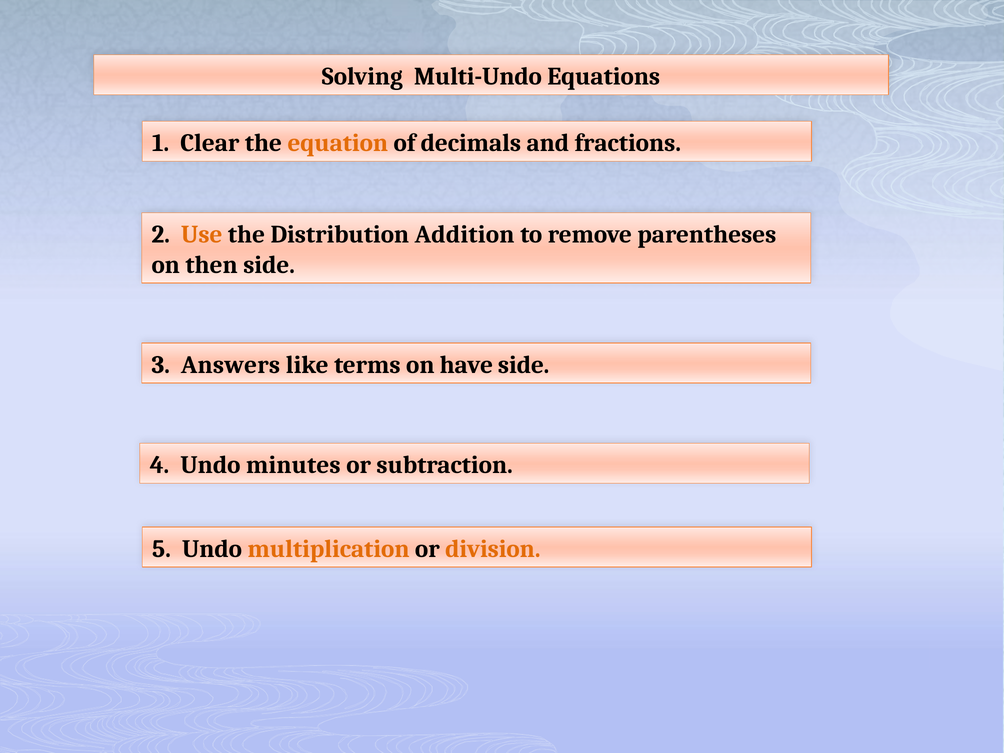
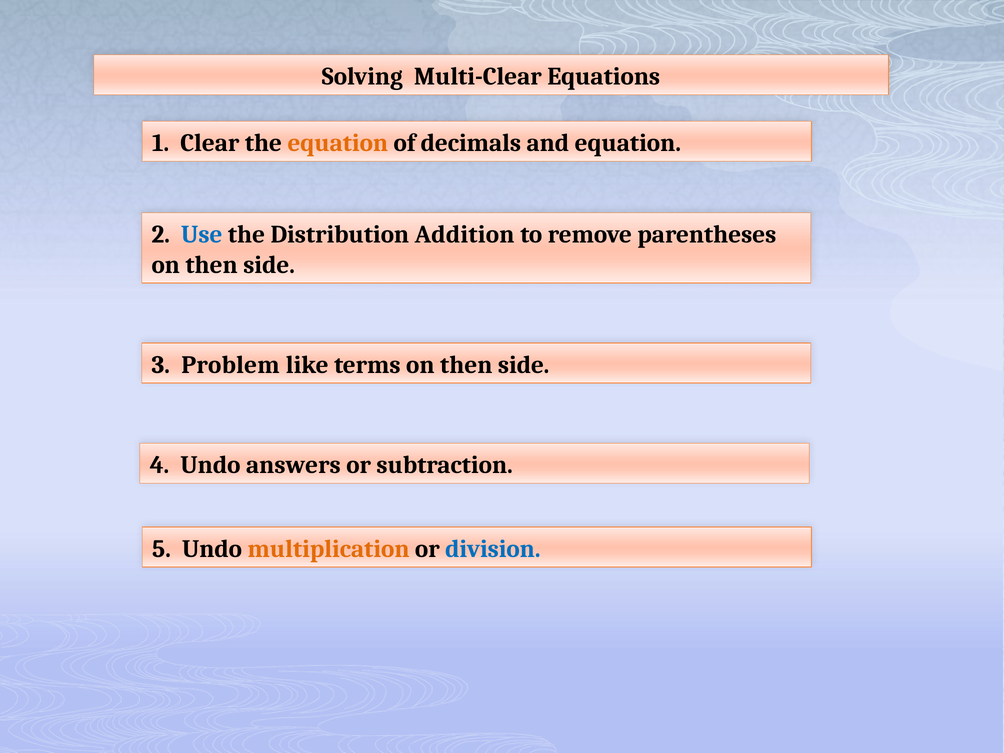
Multi-Undo: Multi-Undo -> Multi-Clear (478, 76)
and fractions: fractions -> equation (628, 143)
Use colour: orange -> blue (202, 235)
Answers: Answers -> Problem (231, 365)
terms on have: have -> then (466, 365)
minutes: minutes -> answers (293, 465)
division colour: orange -> blue (493, 549)
